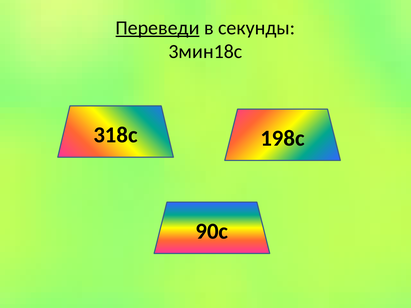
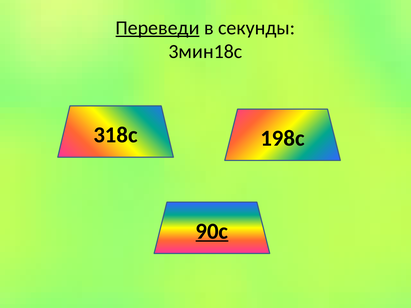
90с underline: none -> present (212, 231)
